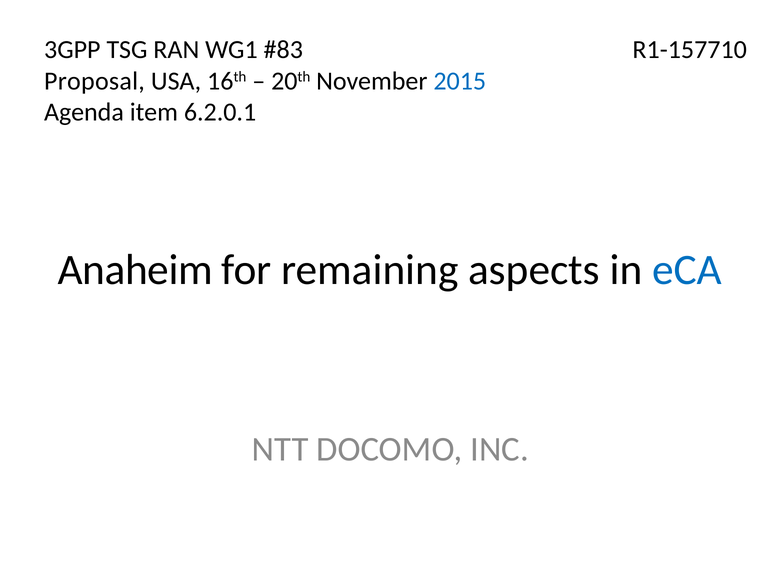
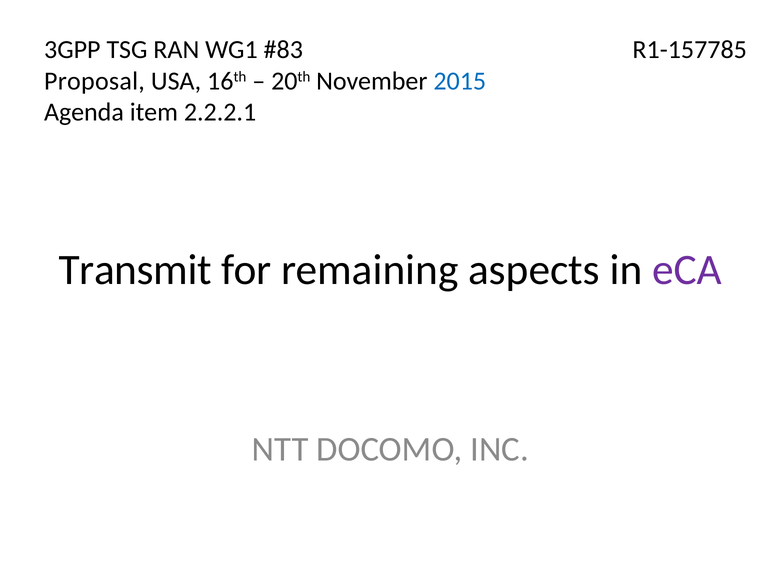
R1-157710: R1-157710 -> R1-157785 (690, 50)
6.2.0.1: 6.2.0.1 -> 2.2.2.1 (220, 112)
Anaheim: Anaheim -> Transmit (135, 270)
eCA colour: blue -> purple (687, 270)
